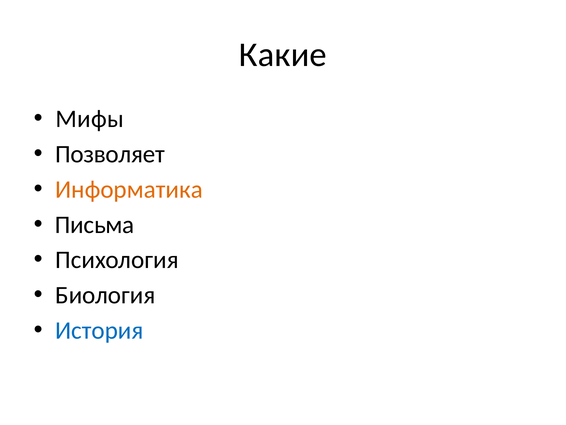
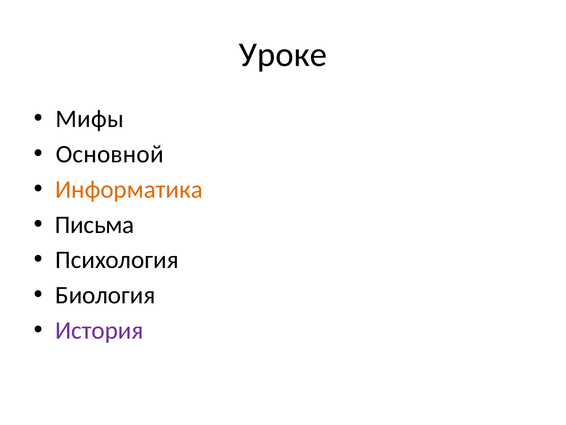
Какие: Какие -> Уроке (283, 55)
Позволяет: Позволяет -> Основной (110, 154)
История colour: blue -> purple (99, 330)
